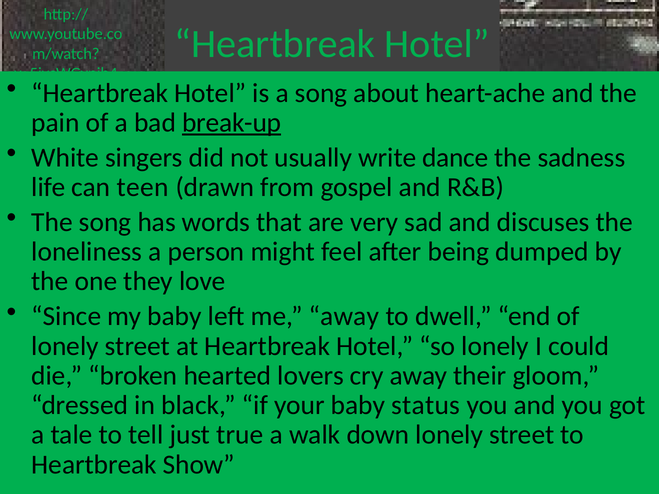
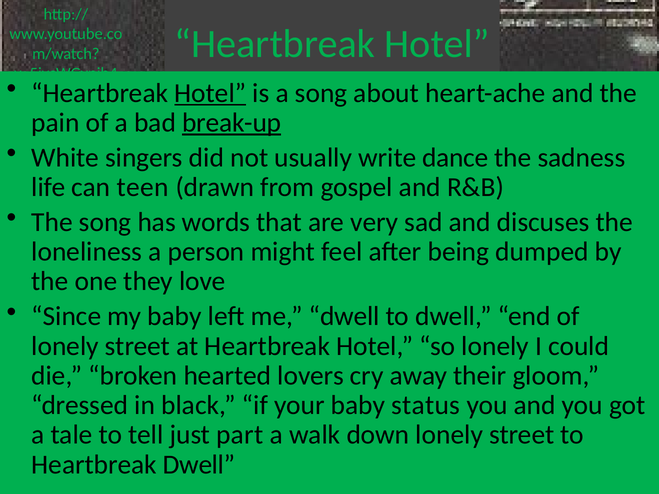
Hotel underline: none -> present (210, 93)
me away: away -> dwell (344, 316)
true: true -> part (240, 435)
Heartbreak Show: Show -> Dwell (199, 465)
